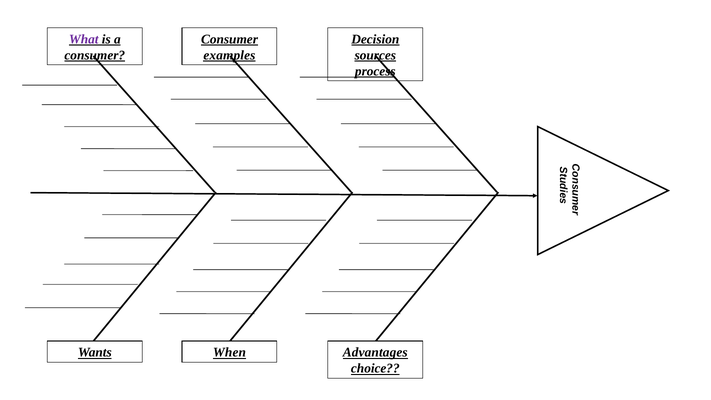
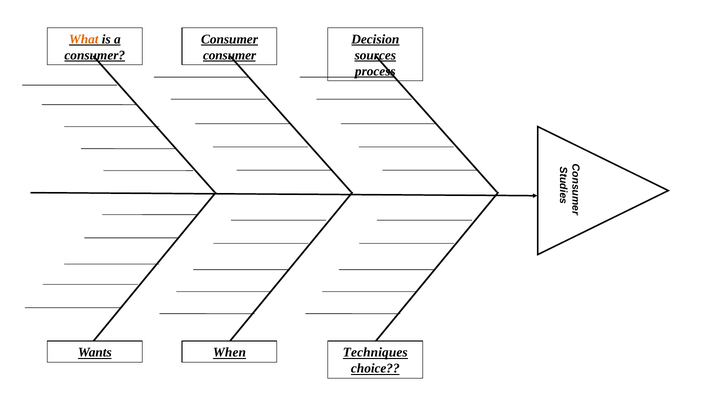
What colour: purple -> orange (84, 39)
examples: examples -> consumer (230, 55)
Advantages: Advantages -> Techniques (375, 353)
